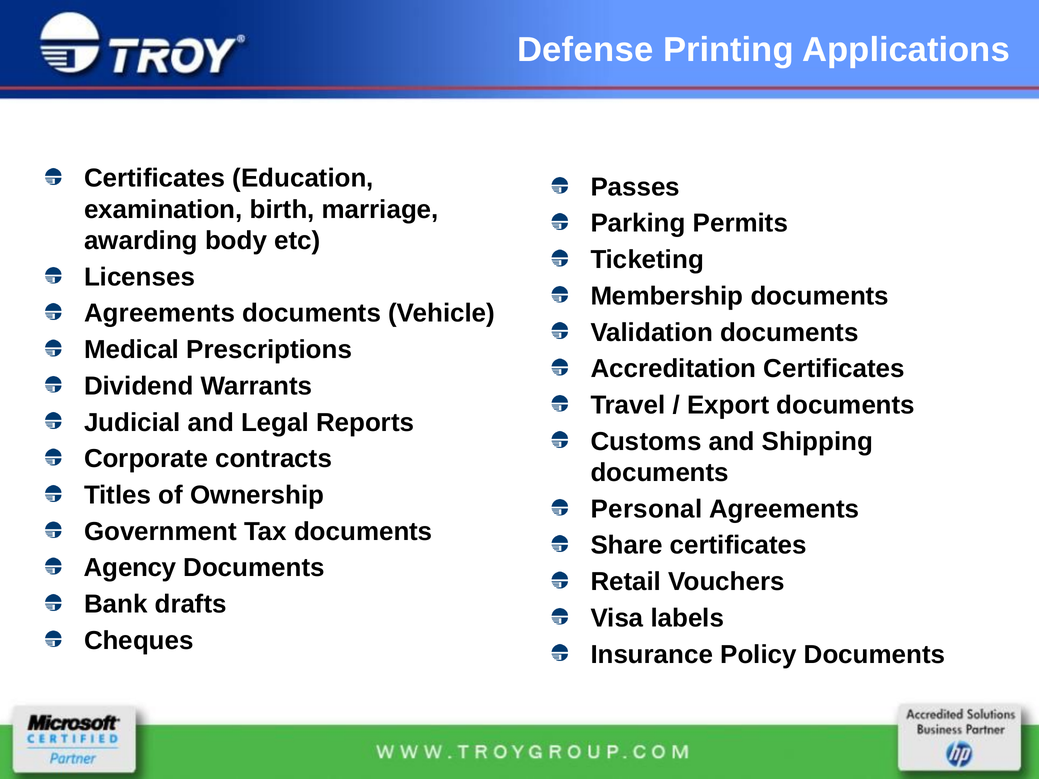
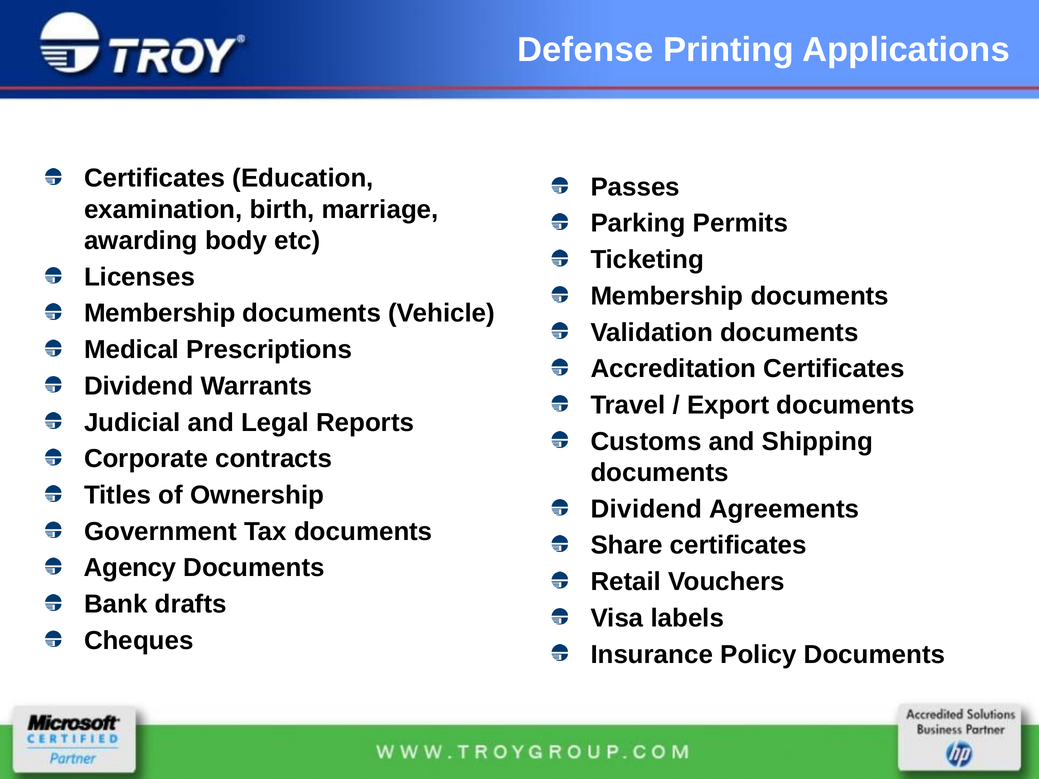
Agreements: Agreements -> Membership (160, 314)
Personal: Personal -> Dividend (647, 509)
